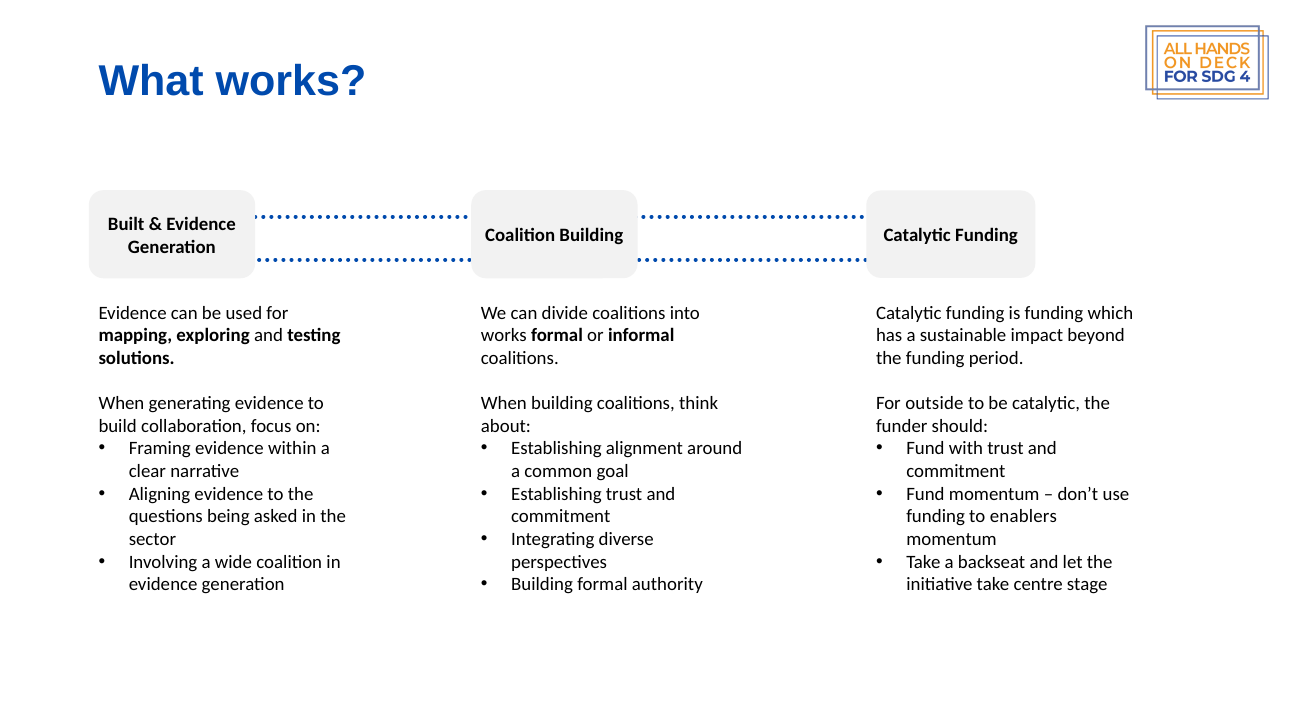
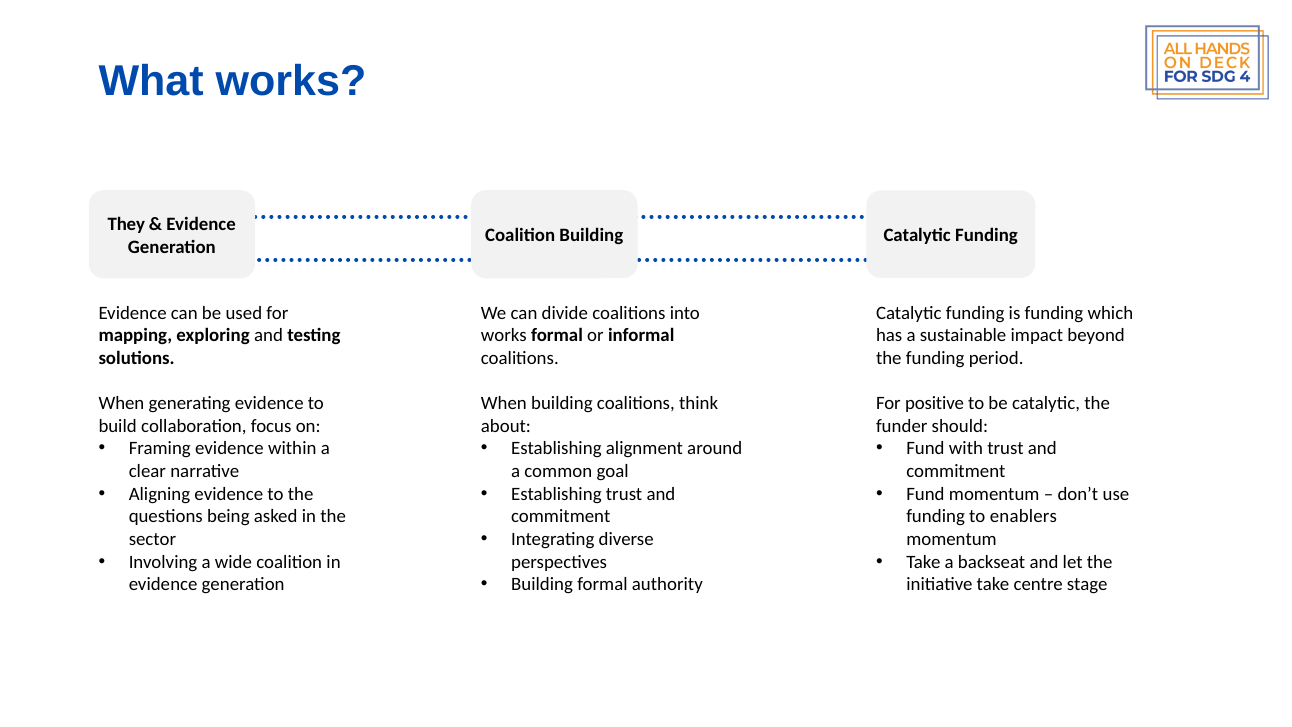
Built: Built -> They (126, 224)
outside: outside -> positive (935, 403)
